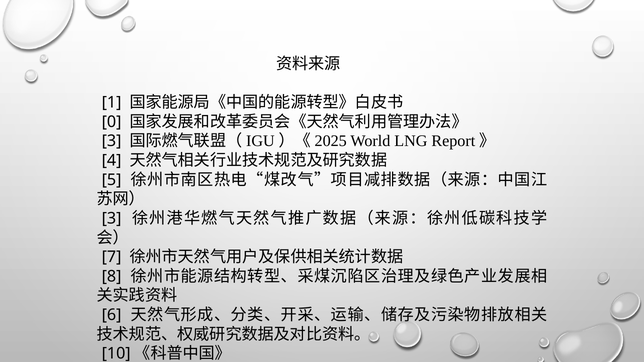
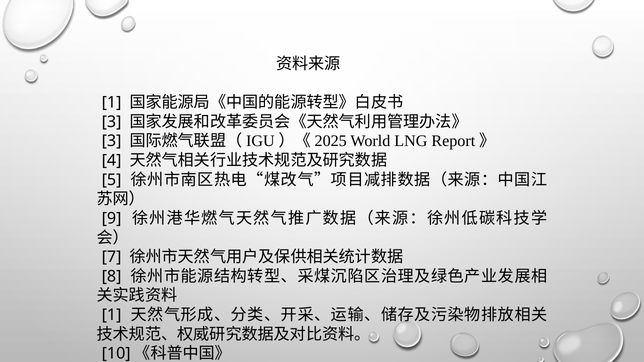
0: 0 -> 3 (112, 122)
3: 3 -> 9 (112, 219)
6: 6 -> 1 (112, 315)
